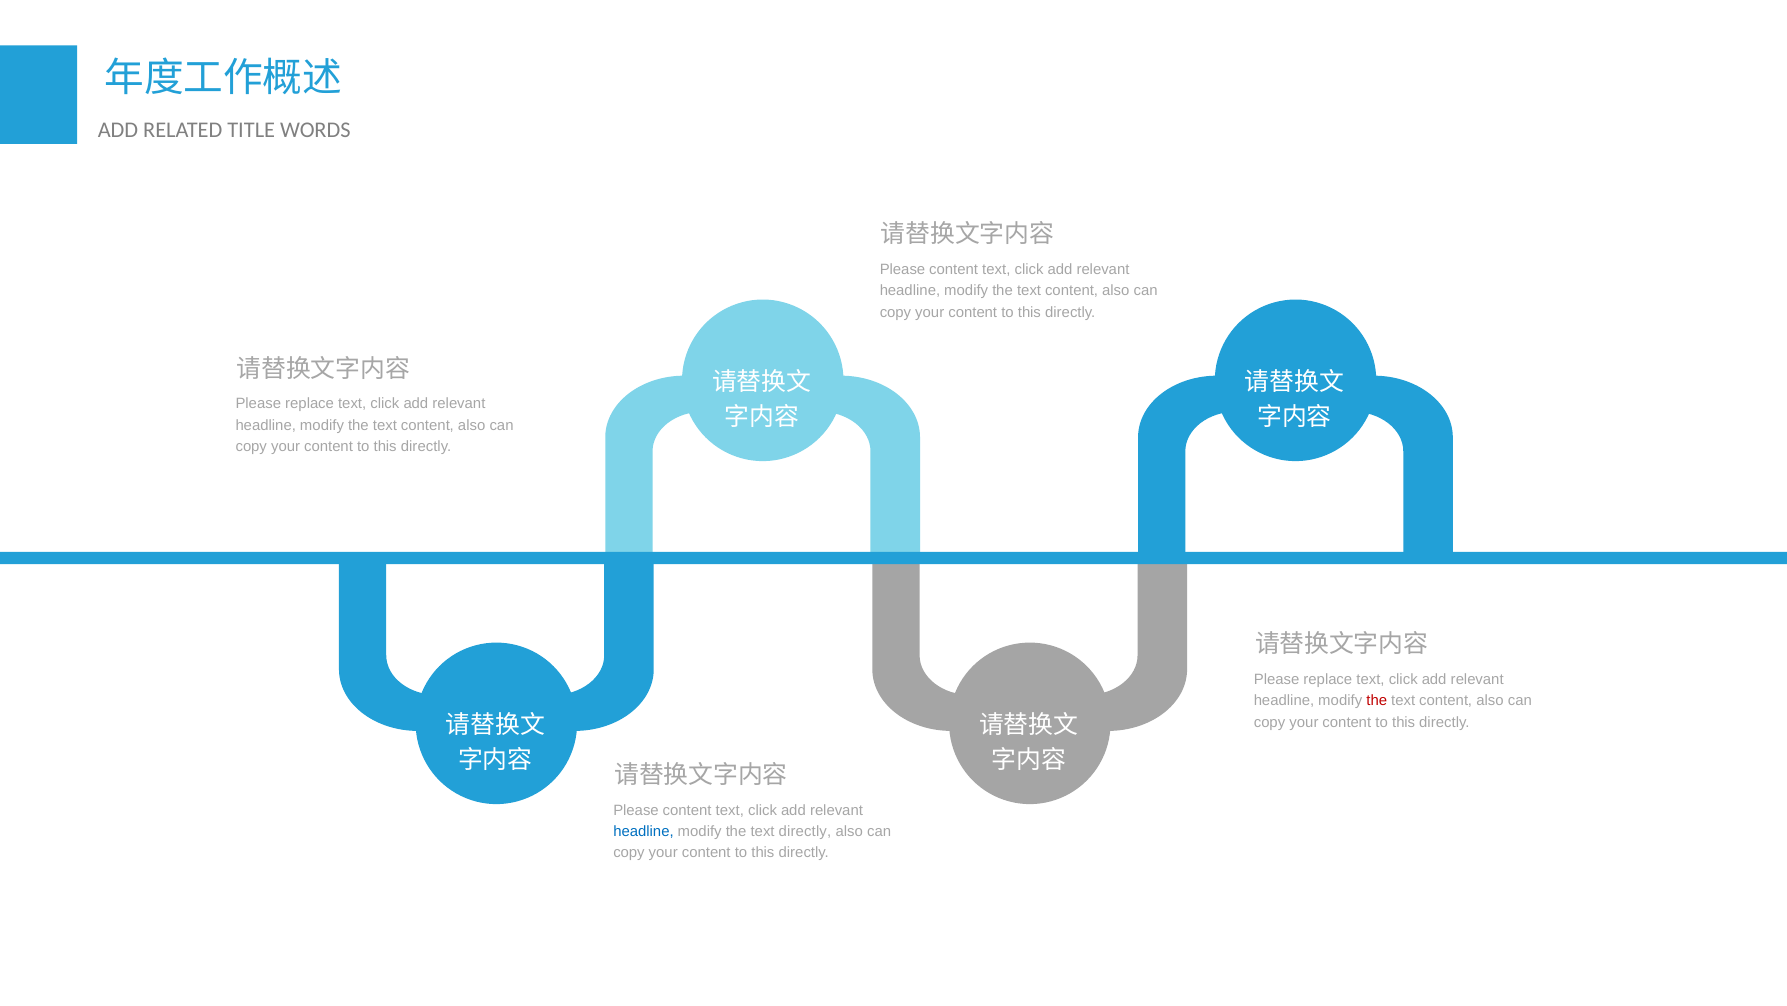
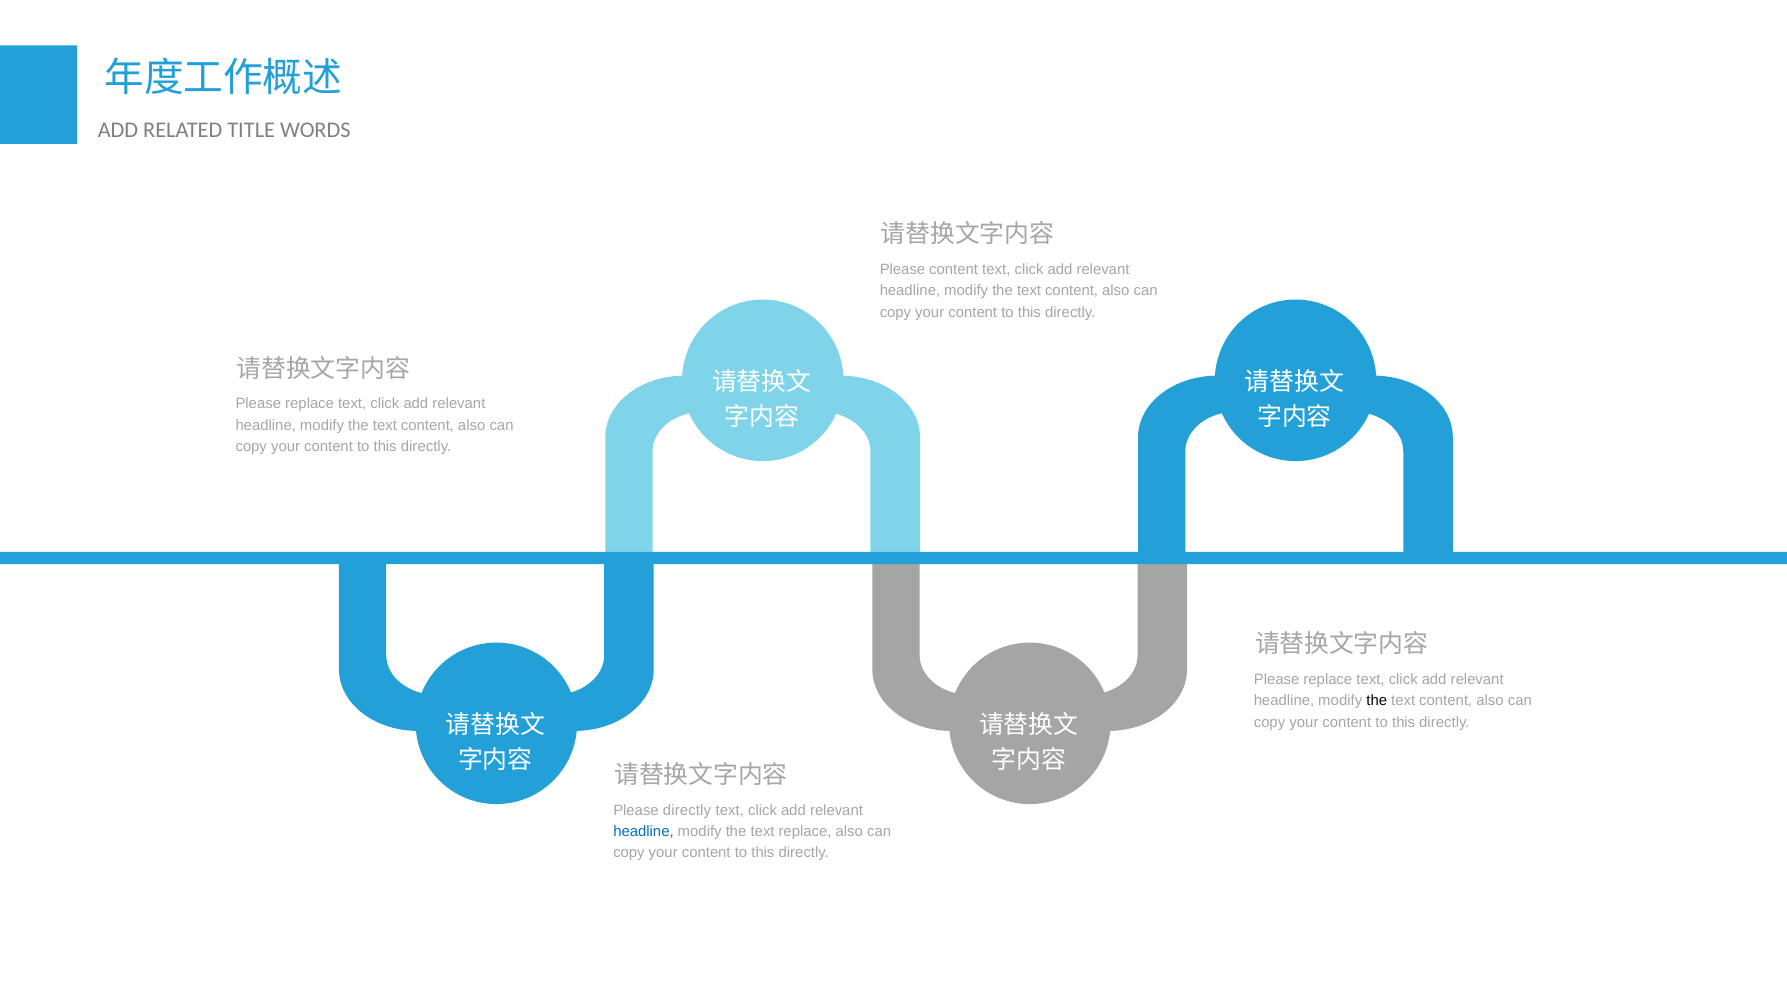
the colour: red -> black (1377, 700)
content: content -> directly (687, 810)
text directly: directly -> replace (805, 831)
